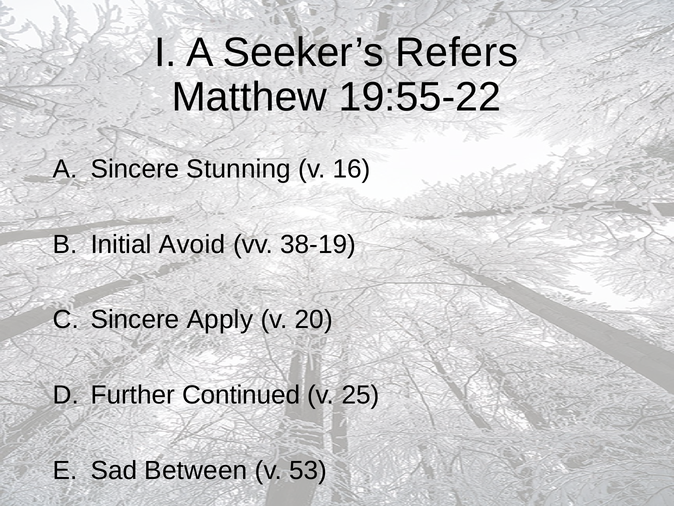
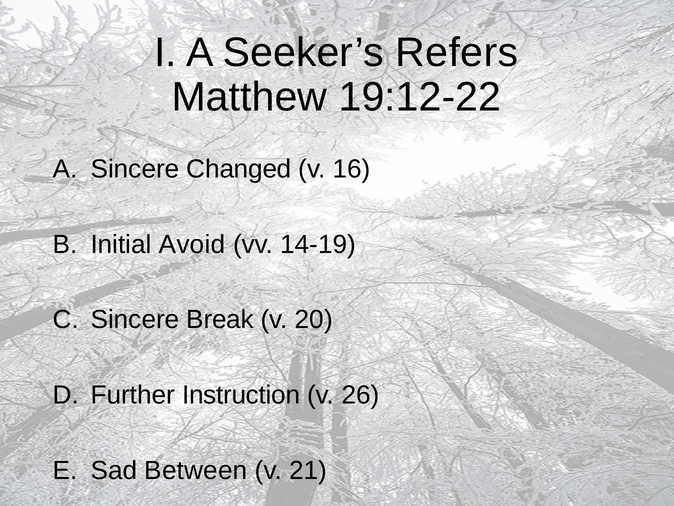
19:55-22: 19:55-22 -> 19:12-22 (420, 97)
Stunning: Stunning -> Changed (239, 169)
38-19: 38-19 -> 14-19 (318, 244)
Apply: Apply -> Break (220, 319)
Continued: Continued -> Instruction (241, 395)
25: 25 -> 26 (360, 395)
53: 53 -> 21 (308, 470)
